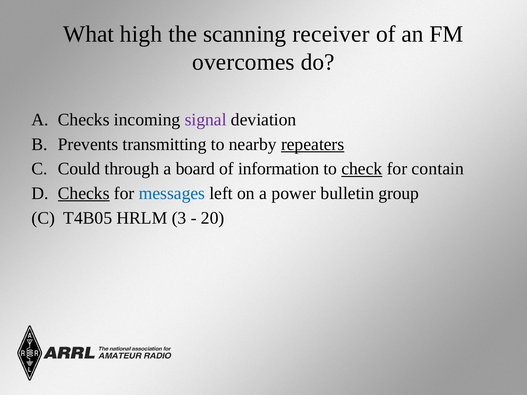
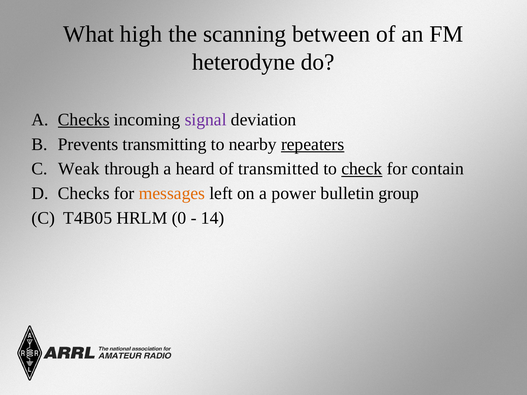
receiver: receiver -> between (331, 34)
overcomes: overcomes -> heterodyne (244, 62)
Checks underline: none -> present (84, 120)
Could: Could -> Weak (79, 169)
board: board -> heard (195, 169)
information: information -> transmitted (278, 169)
Checks underline: present -> none (84, 194)
messages colour: blue -> orange (172, 194)
3: 3 -> 0 (179, 218)
20: 20 -> 14 (213, 218)
